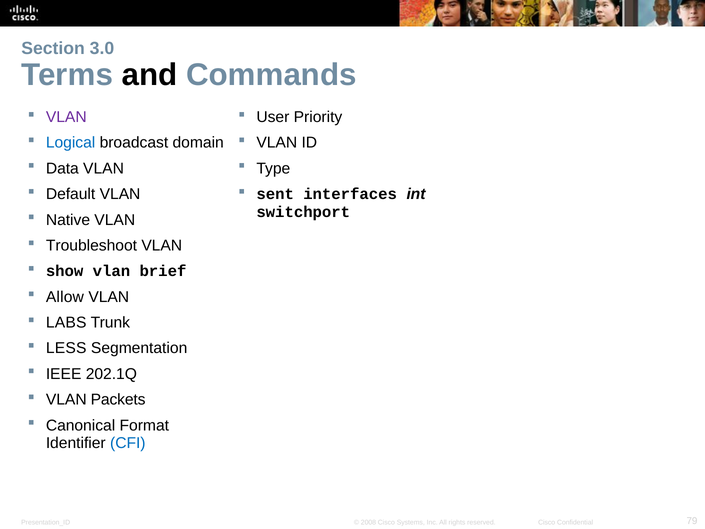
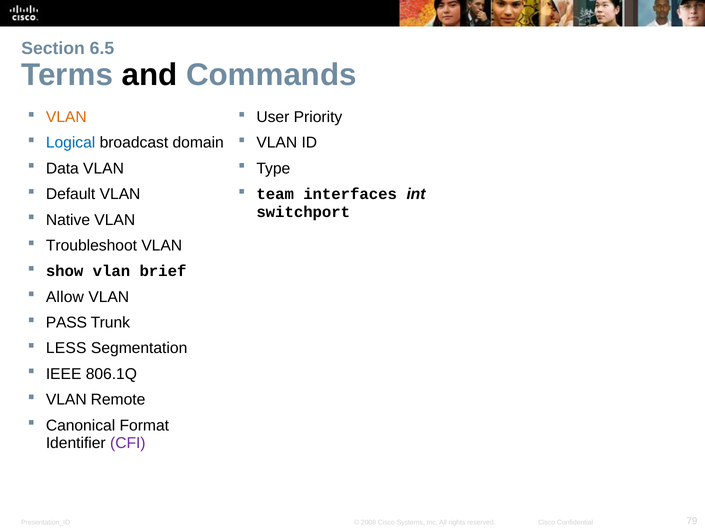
3.0: 3.0 -> 6.5 (102, 48)
VLAN colour: purple -> orange (66, 117)
sent: sent -> team (275, 194)
LABS: LABS -> PASS (66, 322)
202.1Q: 202.1Q -> 806.1Q (111, 374)
Packets: Packets -> Remote (118, 399)
CFI colour: blue -> purple (128, 443)
